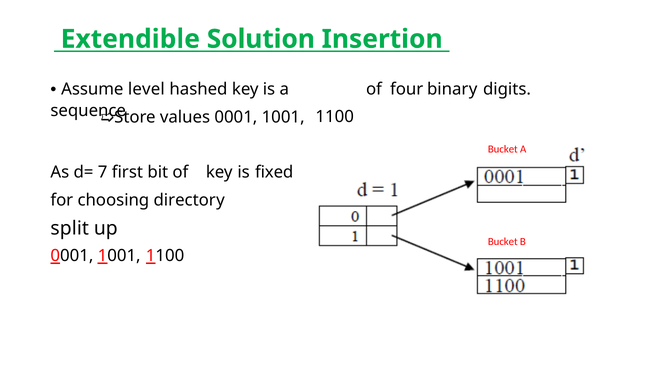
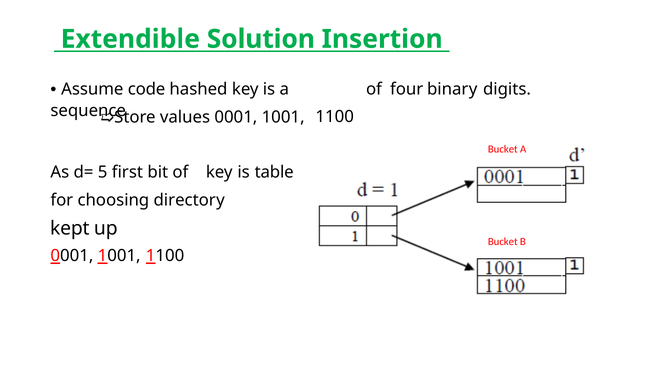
level: level -> code (147, 90)
7: 7 -> 5 (103, 172)
fixed: fixed -> table (274, 172)
split: split -> kept (70, 228)
